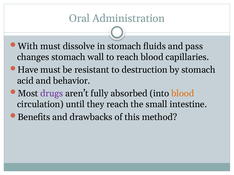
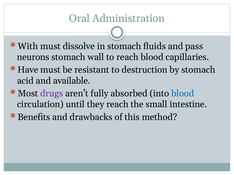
changes: changes -> neurons (33, 57)
behavior: behavior -> available (72, 81)
blood colour: orange -> blue (183, 94)
